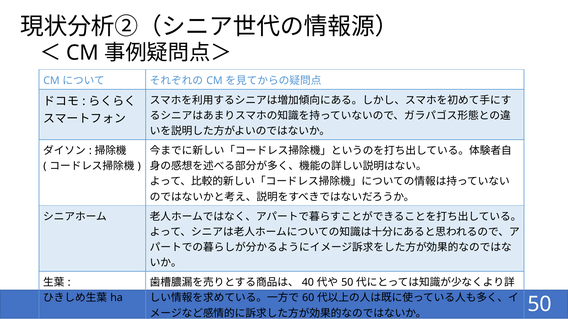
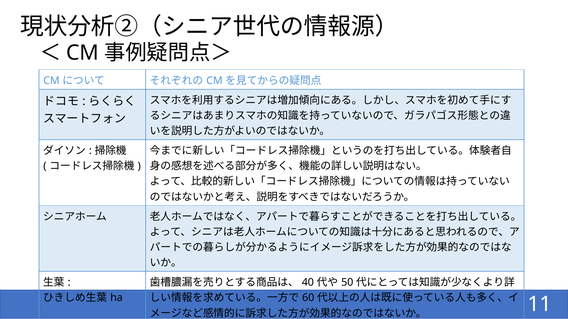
50: 50 -> 11 (540, 305)
